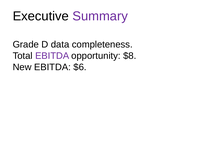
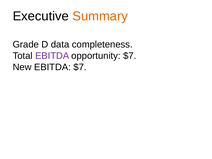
Summary colour: purple -> orange (100, 16)
opportunity $8: $8 -> $7 (130, 56)
EBITDA $6: $6 -> $7 (80, 67)
